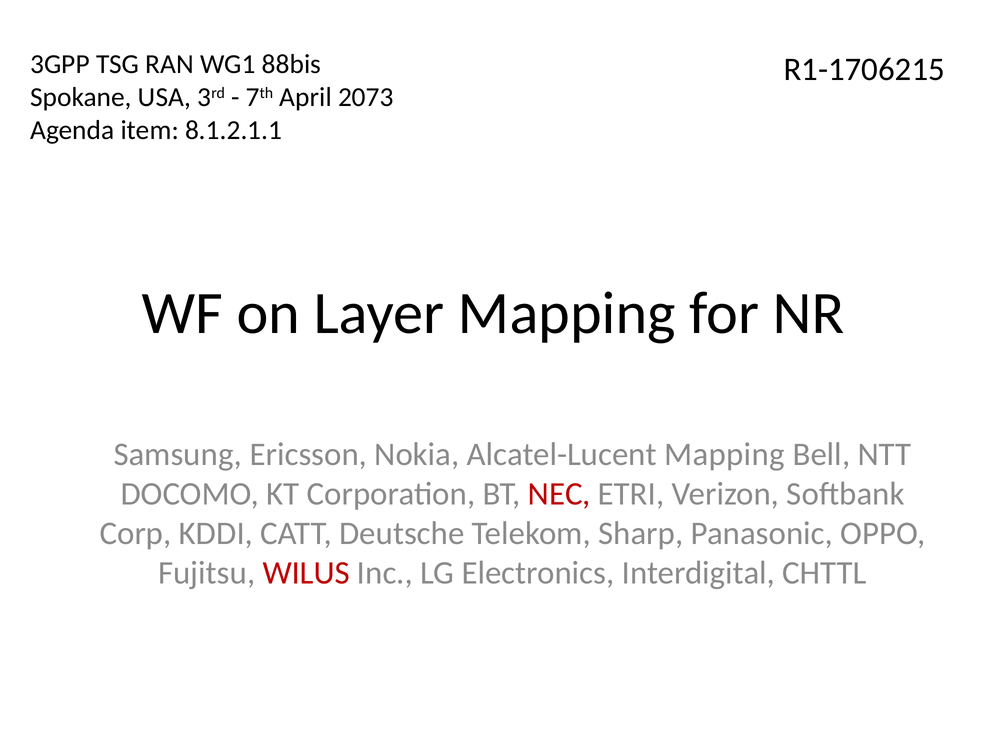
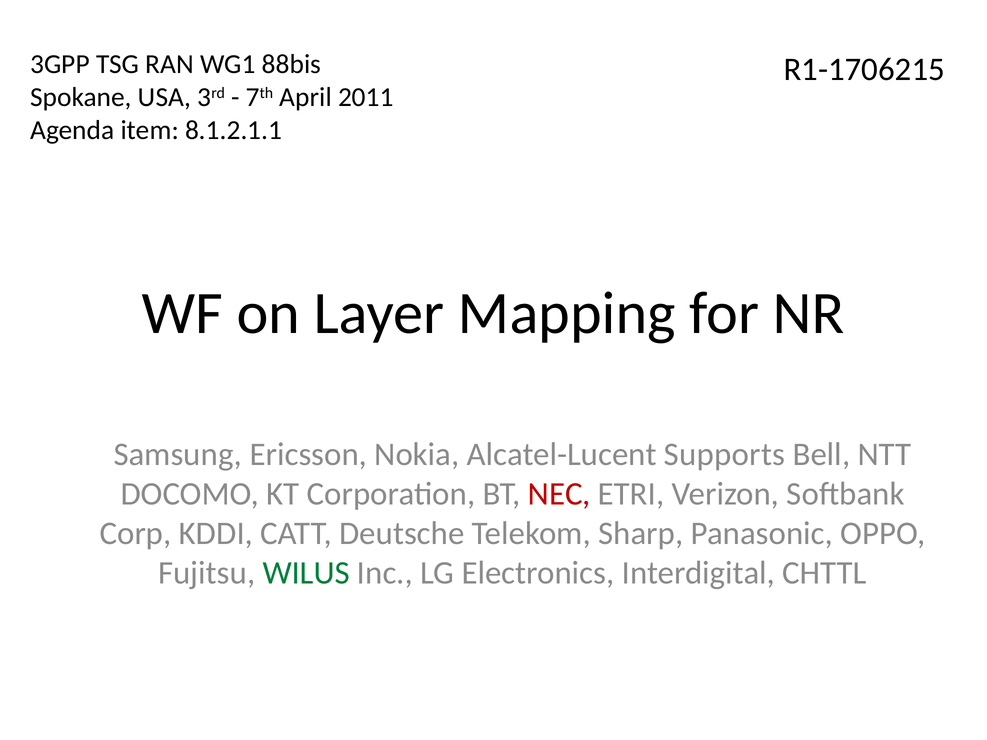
2073: 2073 -> 2011 (366, 97)
Alcatel-Lucent Mapping: Mapping -> Supports (724, 455)
WILUS colour: red -> green (306, 573)
